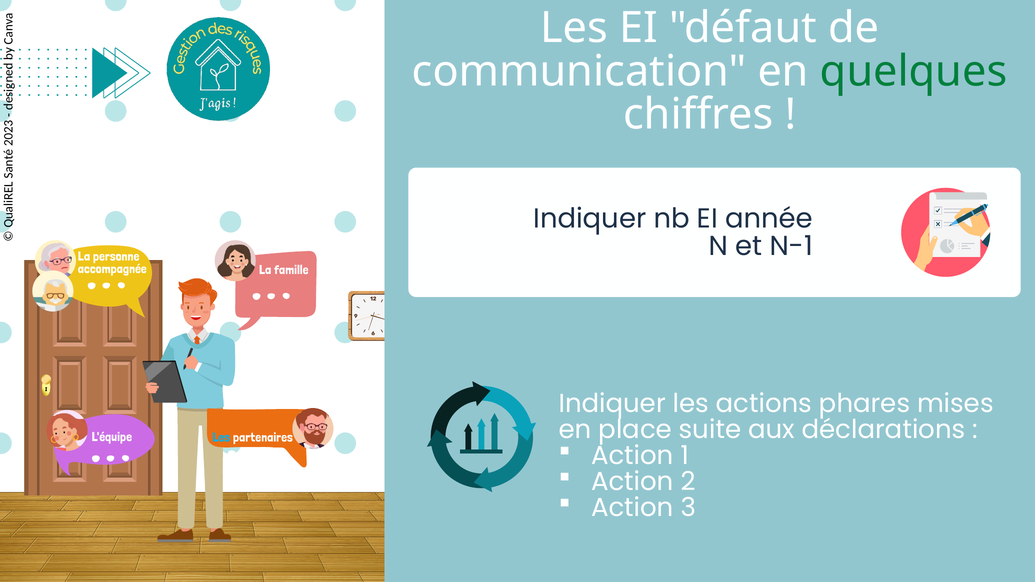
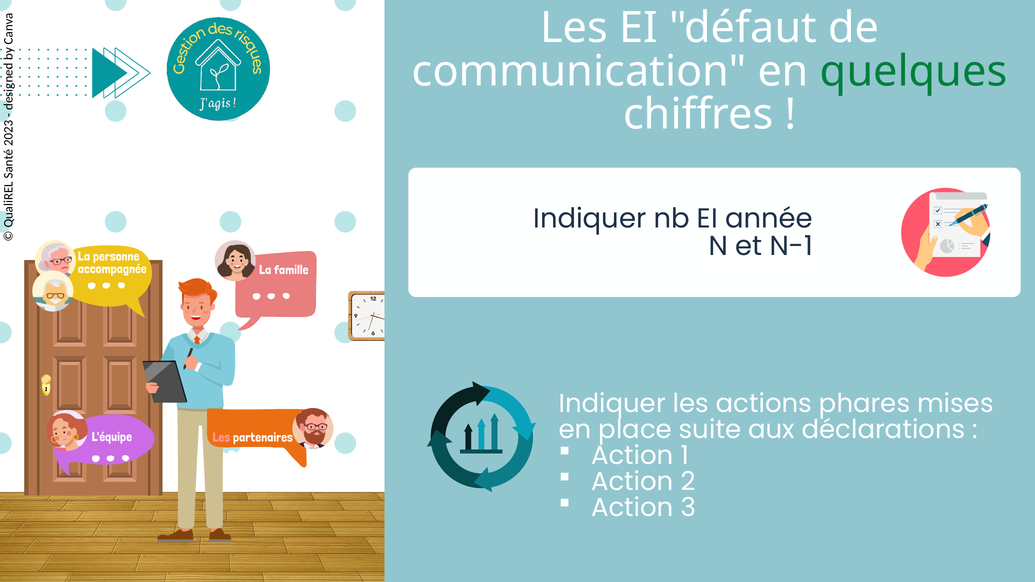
Les colour: light blue -> pink (221, 438)
